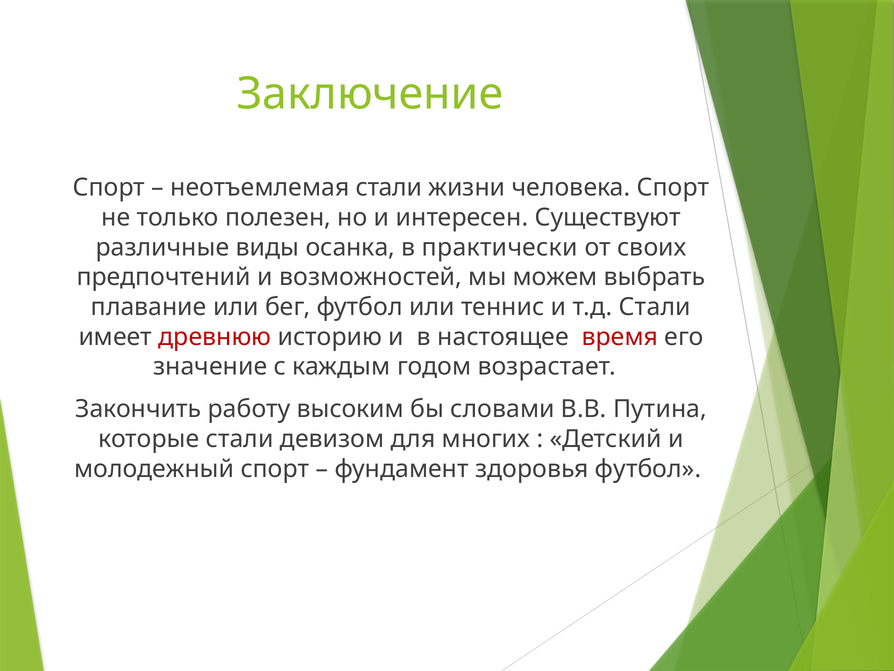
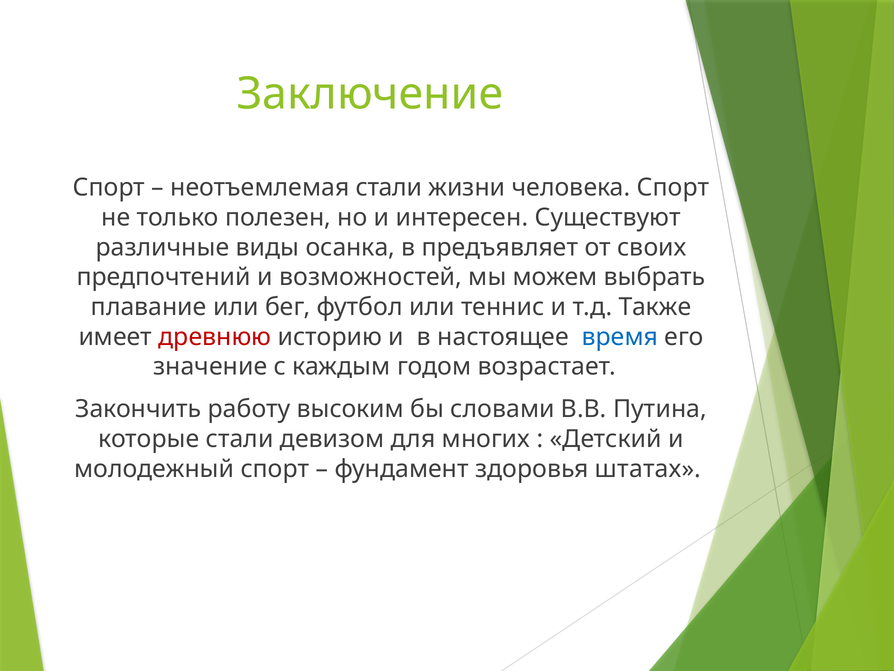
практически: практически -> предъявляет (500, 247)
т.д Стали: Стали -> Также (655, 307)
время colour: red -> blue (620, 337)
здоровья футбол: футбол -> штатах (648, 468)
